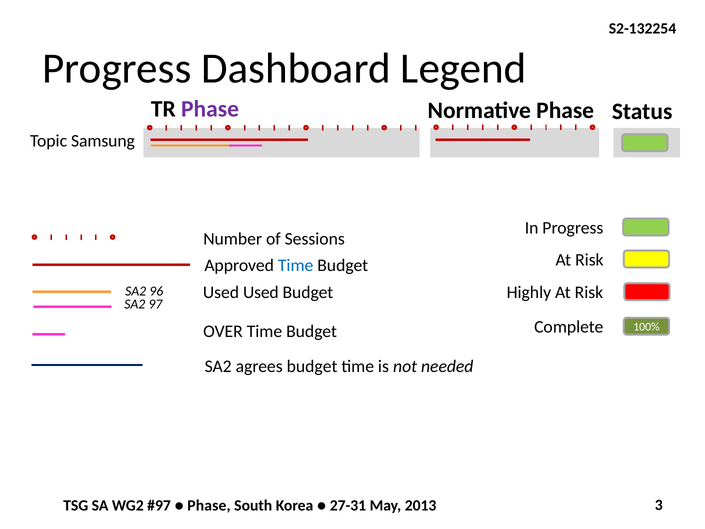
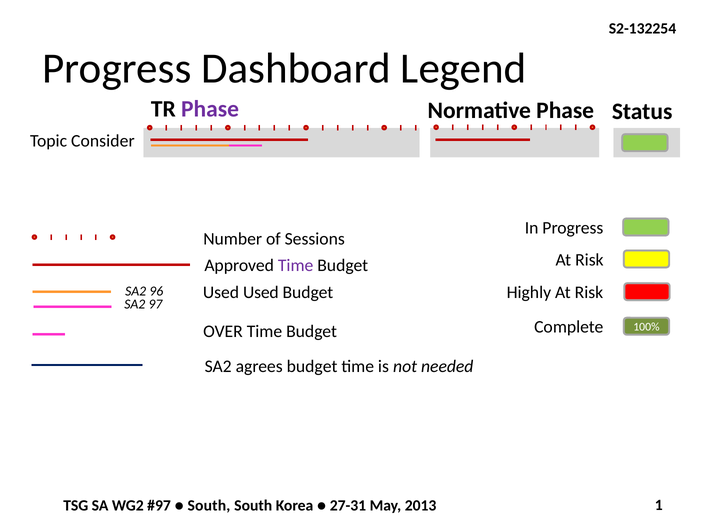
Samsung: Samsung -> Consider (103, 141)
Time colour: blue -> purple (296, 265)
Phase: Phase -> South (209, 505)
3: 3 -> 1 (659, 505)
